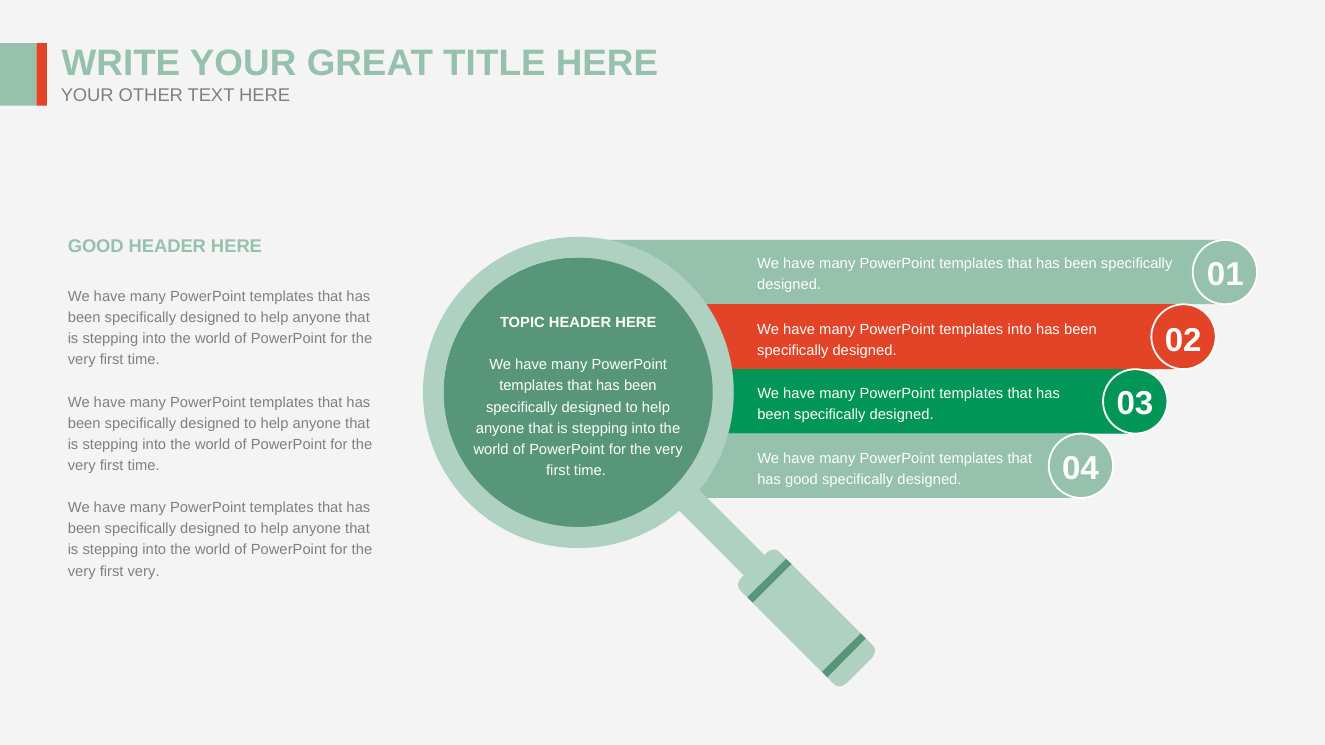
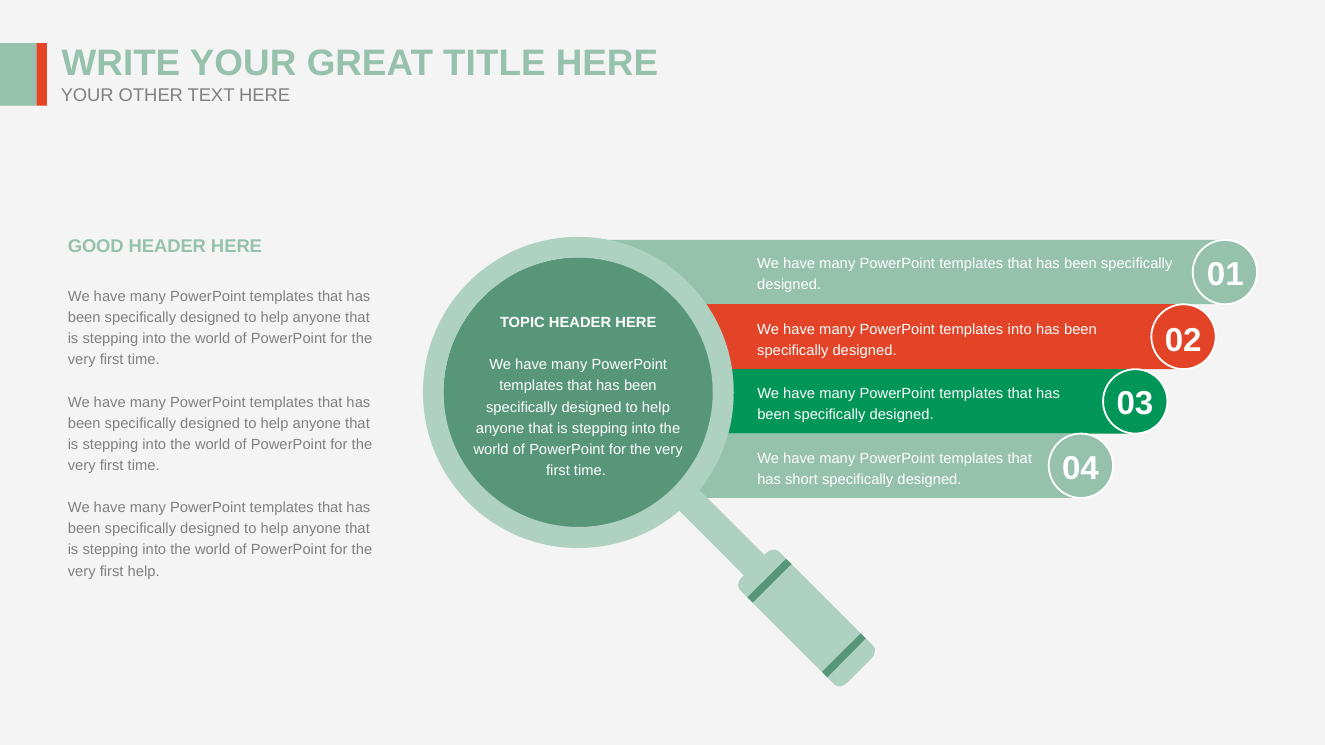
has good: good -> short (801, 479)
first very: very -> help (144, 571)
